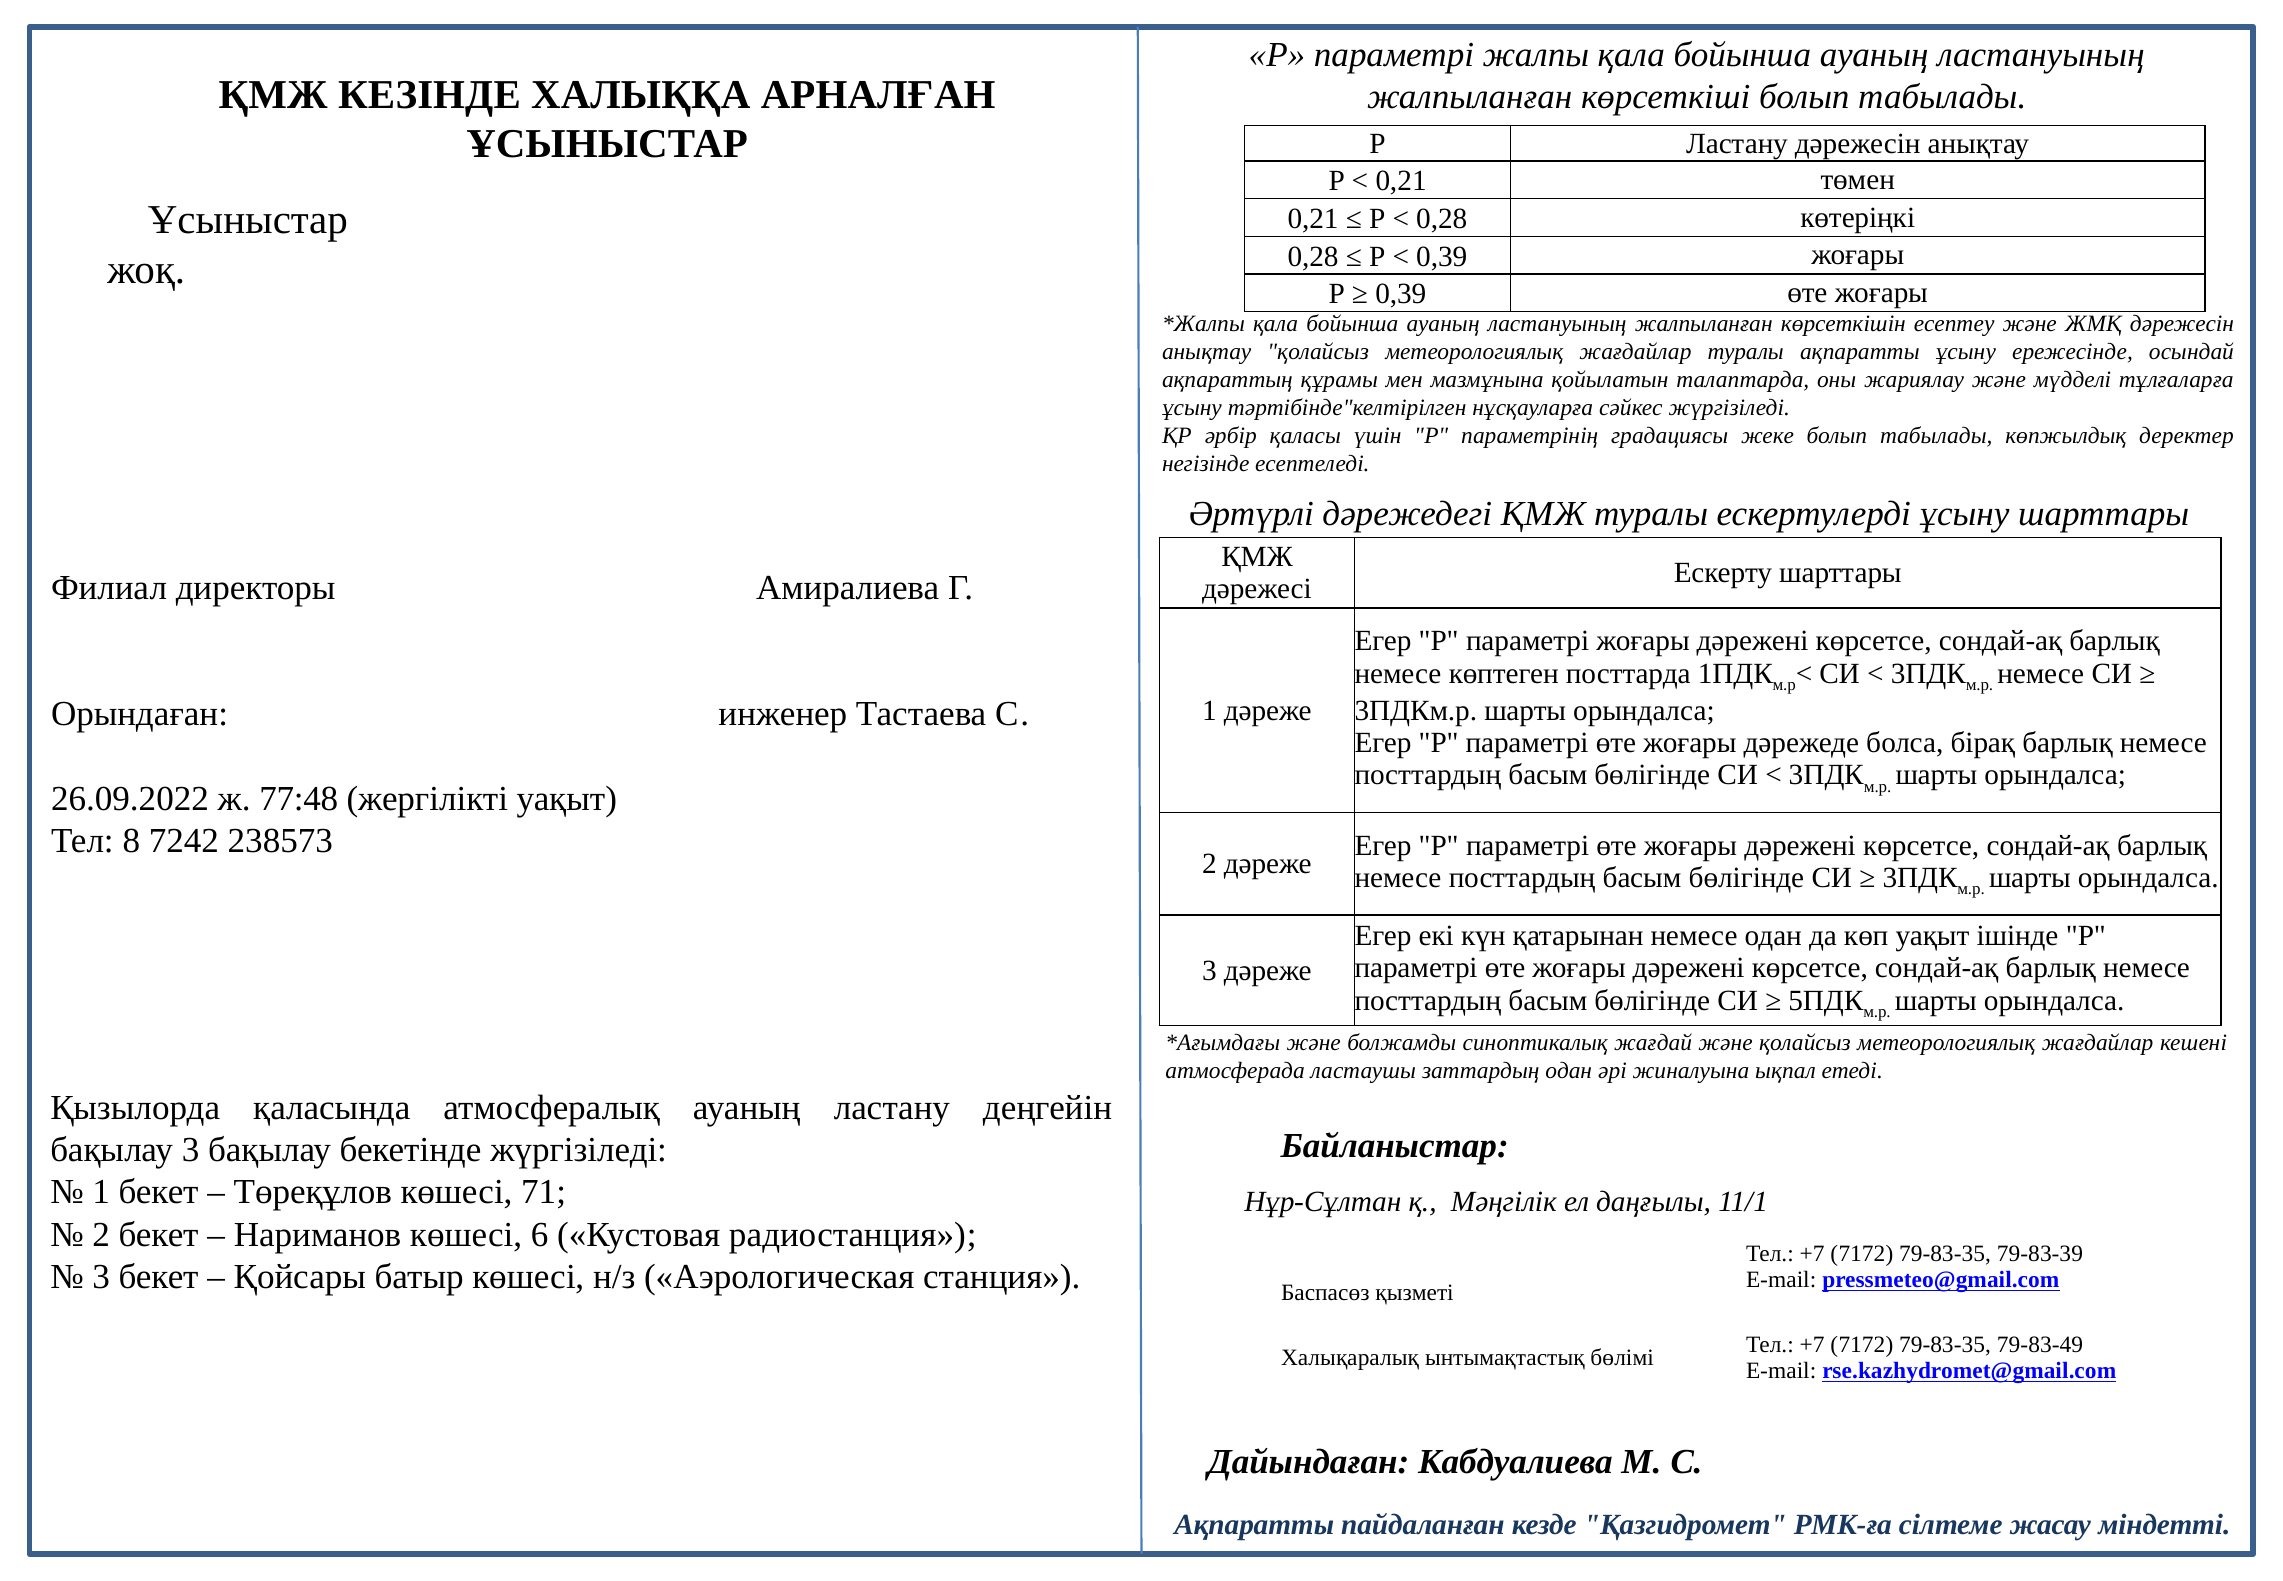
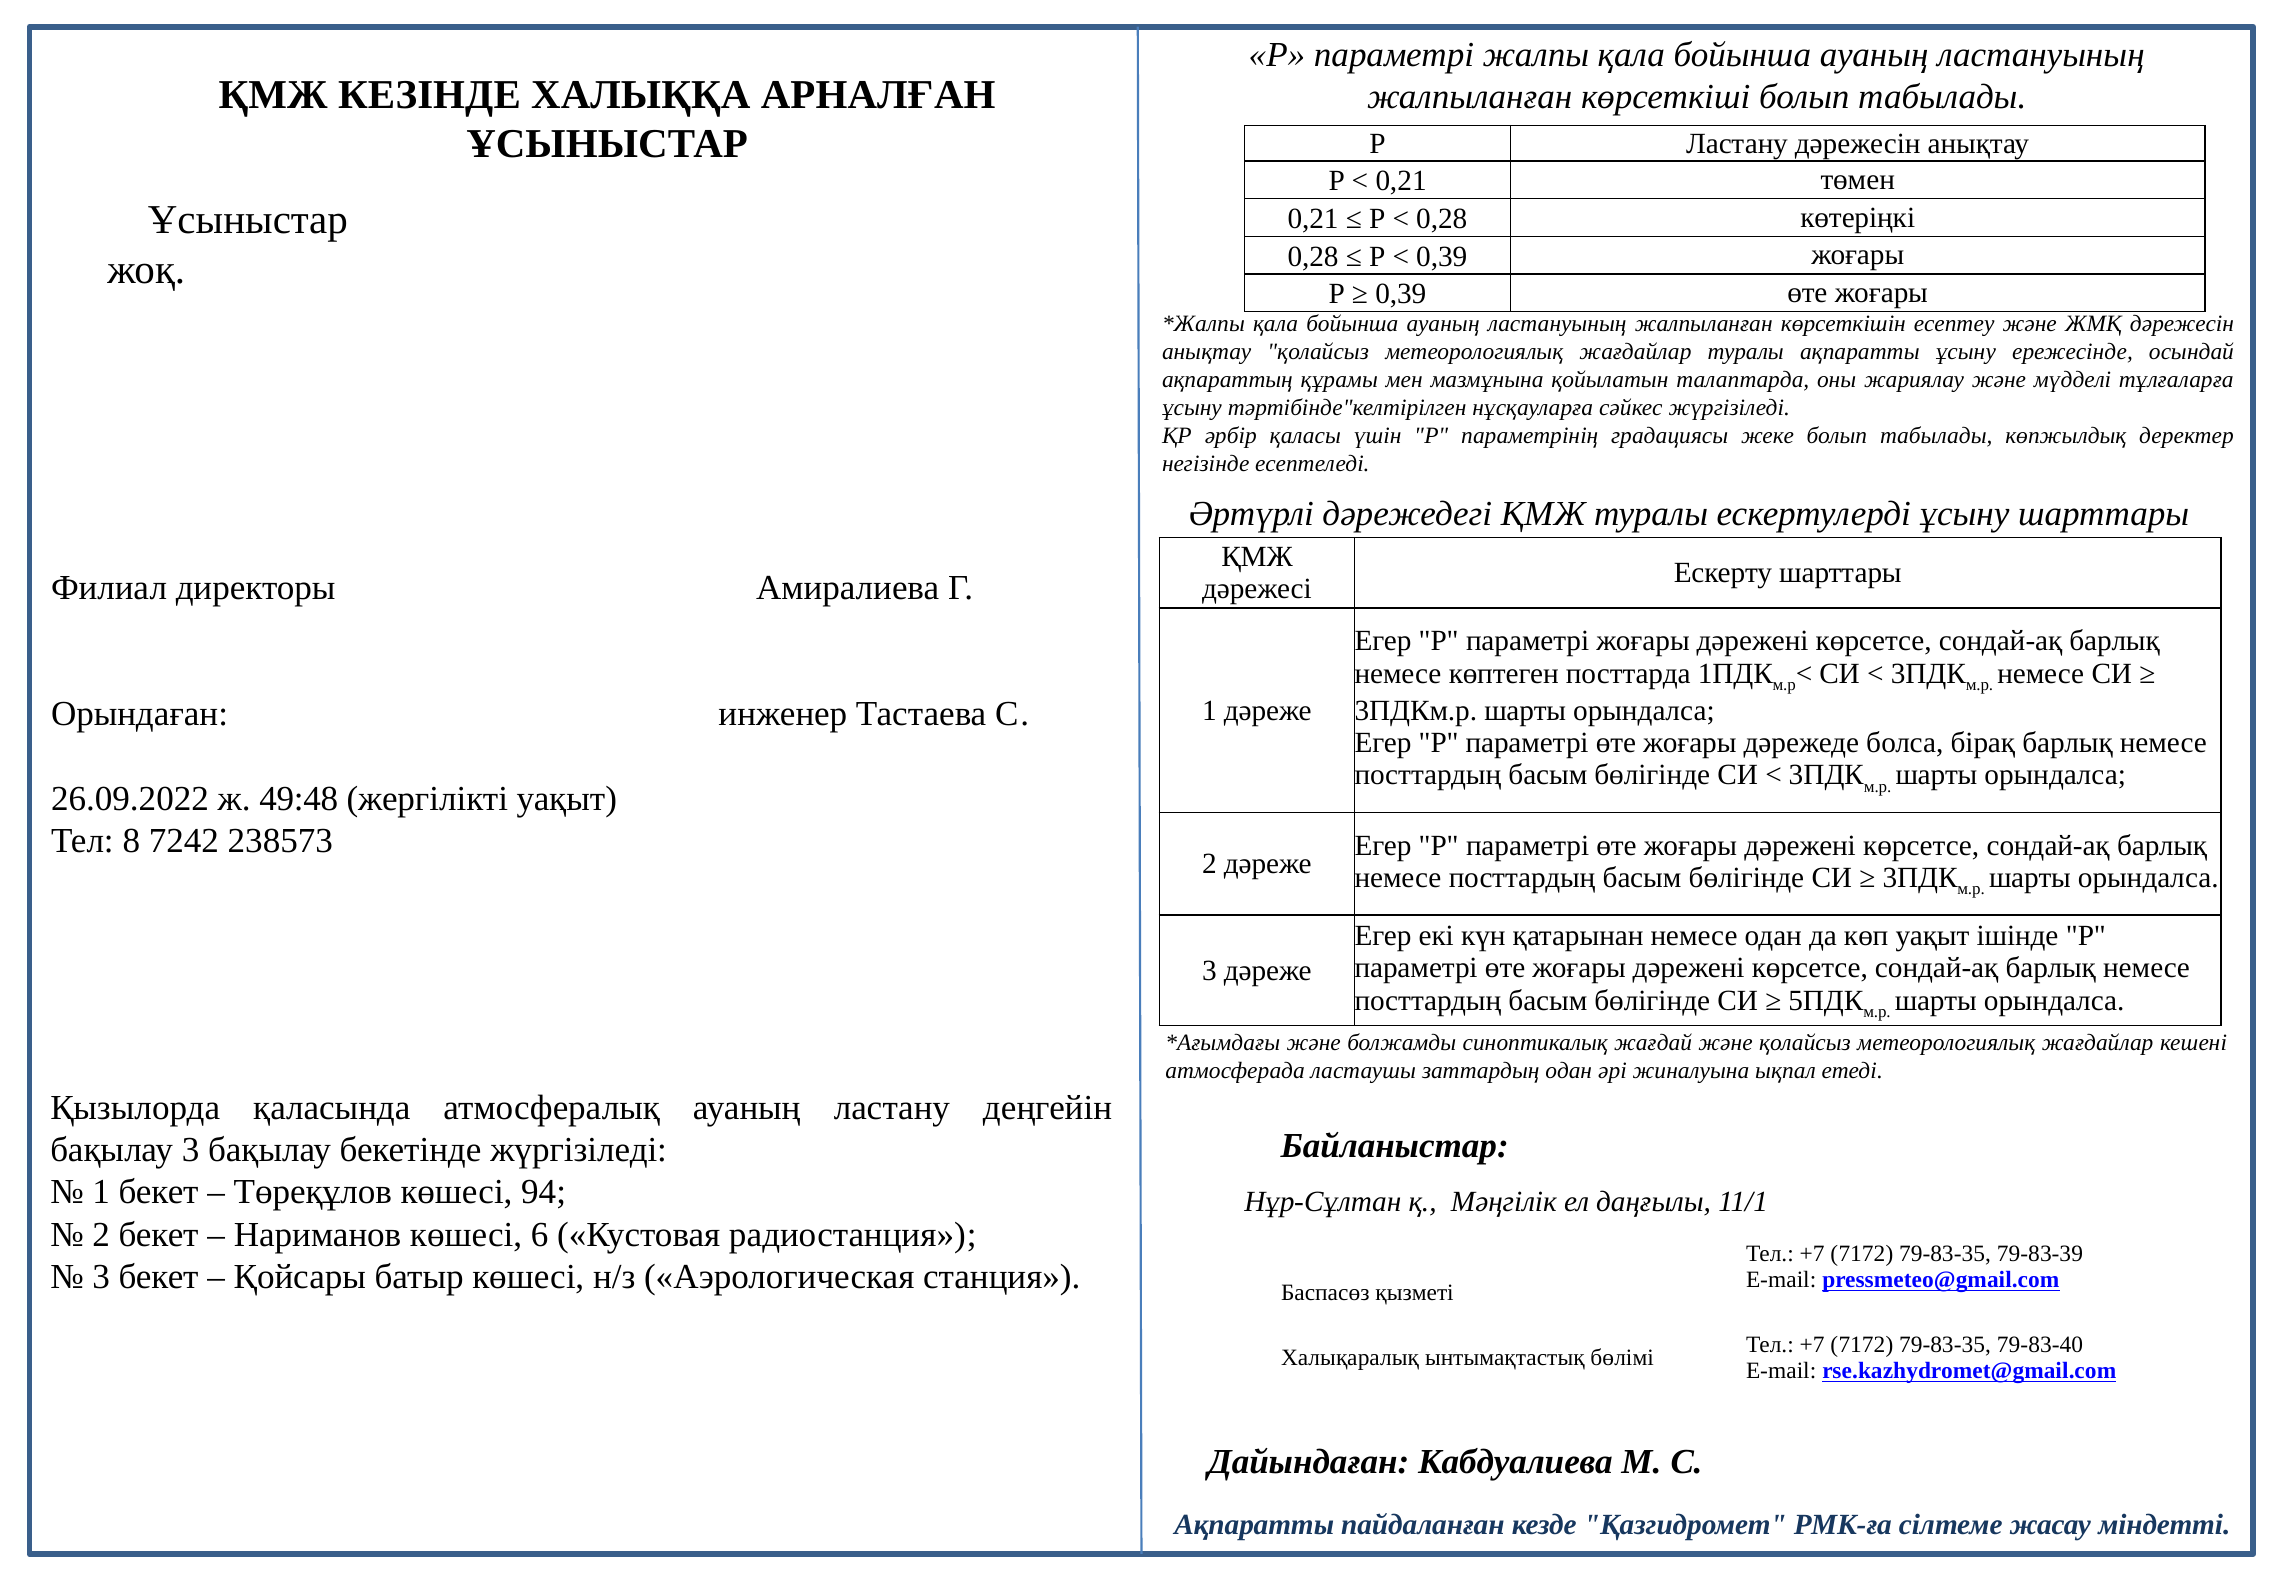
77:48: 77:48 -> 49:48 (299, 798)
71: 71 -> 94 (544, 1192)
79-83-49: 79-83-49 -> 79-83-40 (2040, 1345)
